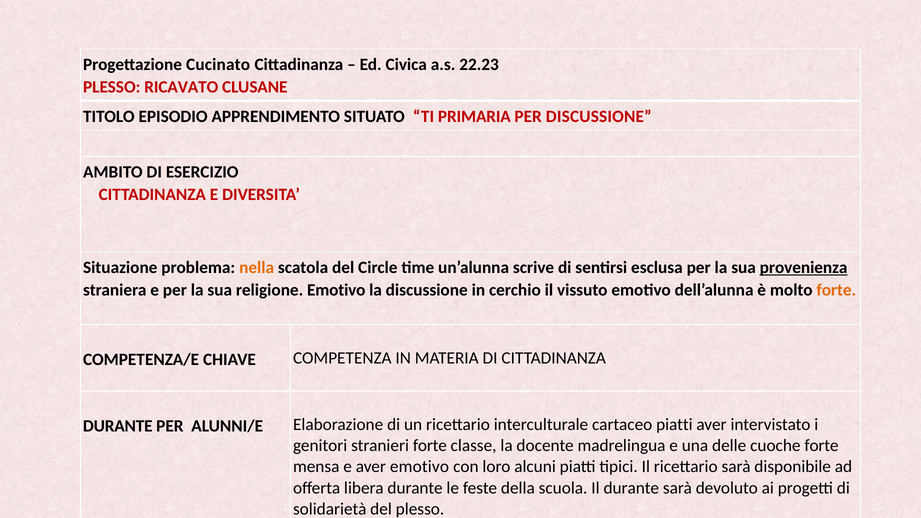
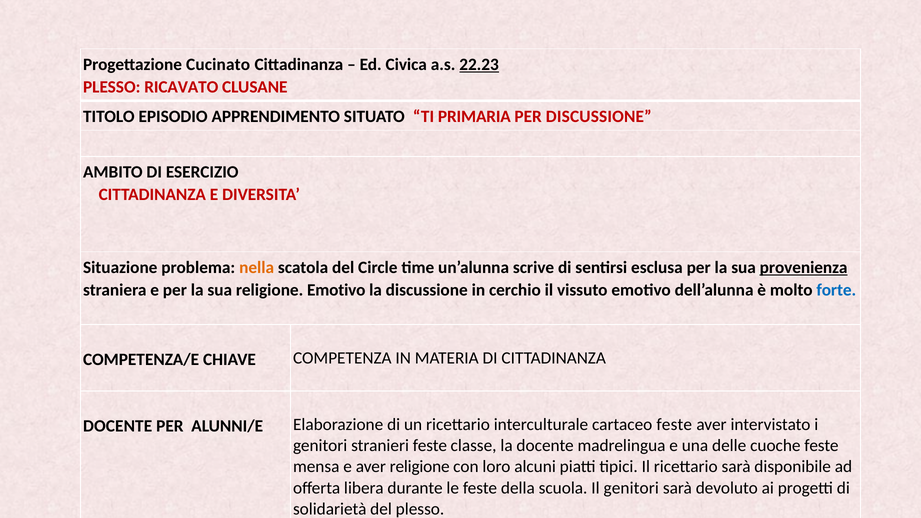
22.23 underline: none -> present (479, 64)
forte colour: orange -> blue (836, 290)
DURANTE: DURANTE -> DOCENTE (118, 426)
cartaceo piatti: piatti -> feste (674, 425)
stranieri forte: forte -> feste (430, 446)
cuoche forte: forte -> feste (821, 446)
aver emotivo: emotivo -> religione (420, 467)
Il durante: durante -> genitori (631, 488)
